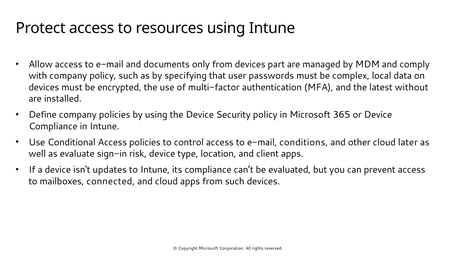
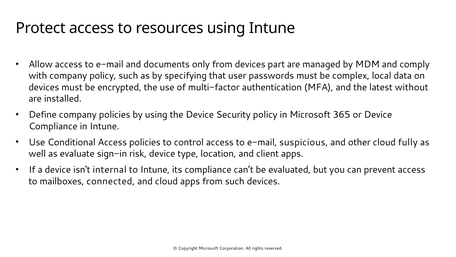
conditions: conditions -> suspicious (304, 142)
later: later -> fully (408, 142)
updates: updates -> internal (110, 169)
